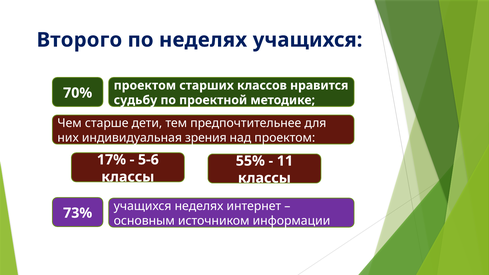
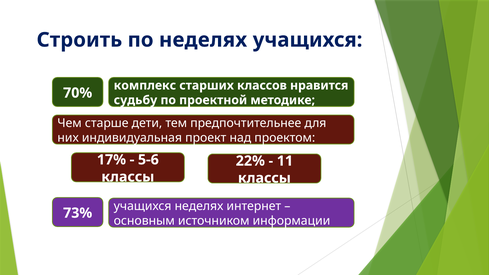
Второго: Второго -> Строить (79, 40)
проектом: проектом -> комплекс (145, 85)
зрения: зрения -> проект (206, 138)
55%: 55% -> 22% (250, 161)
